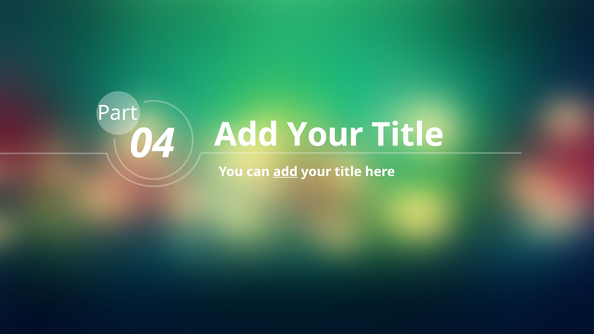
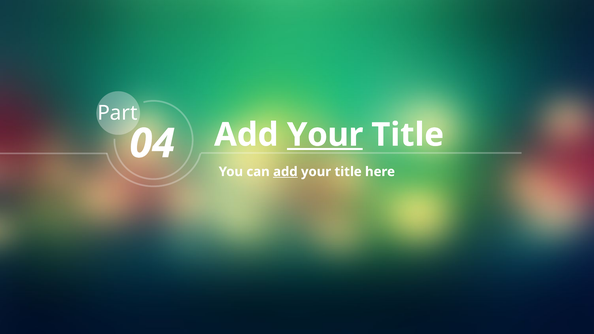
Your underline: none -> present (325, 135)
